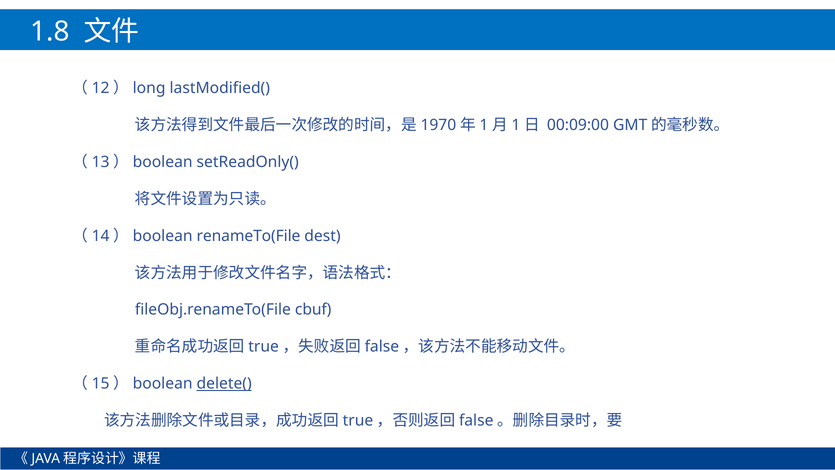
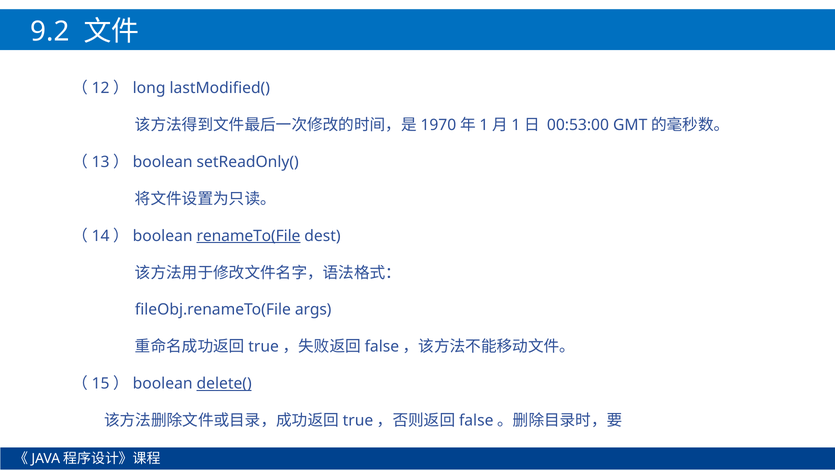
1.8: 1.8 -> 9.2 (50, 32)
00:09:00: 00:09:00 -> 00:53:00 (578, 125)
renameTo(File underline: none -> present (248, 236)
cbuf: cbuf -> args (313, 310)
